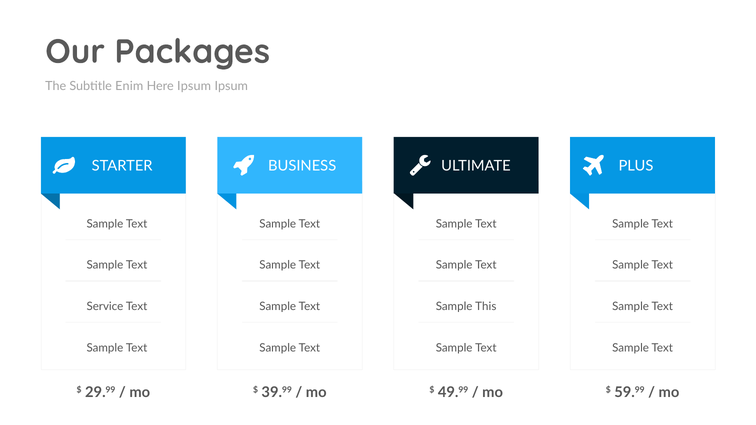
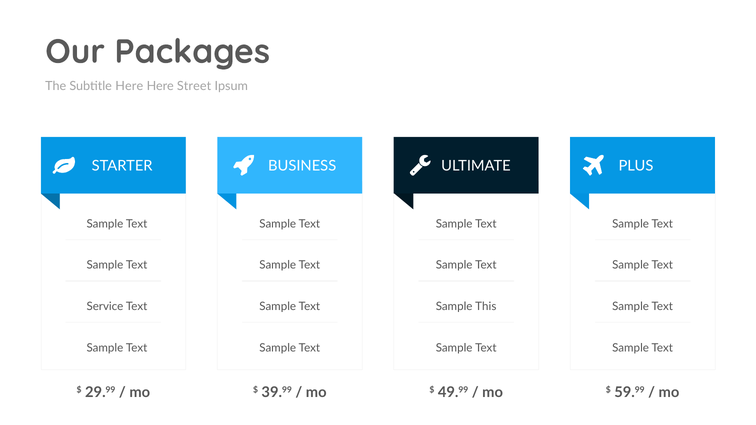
Subtitle Enim: Enim -> Here (129, 86)
Here Ipsum: Ipsum -> Street (194, 86)
